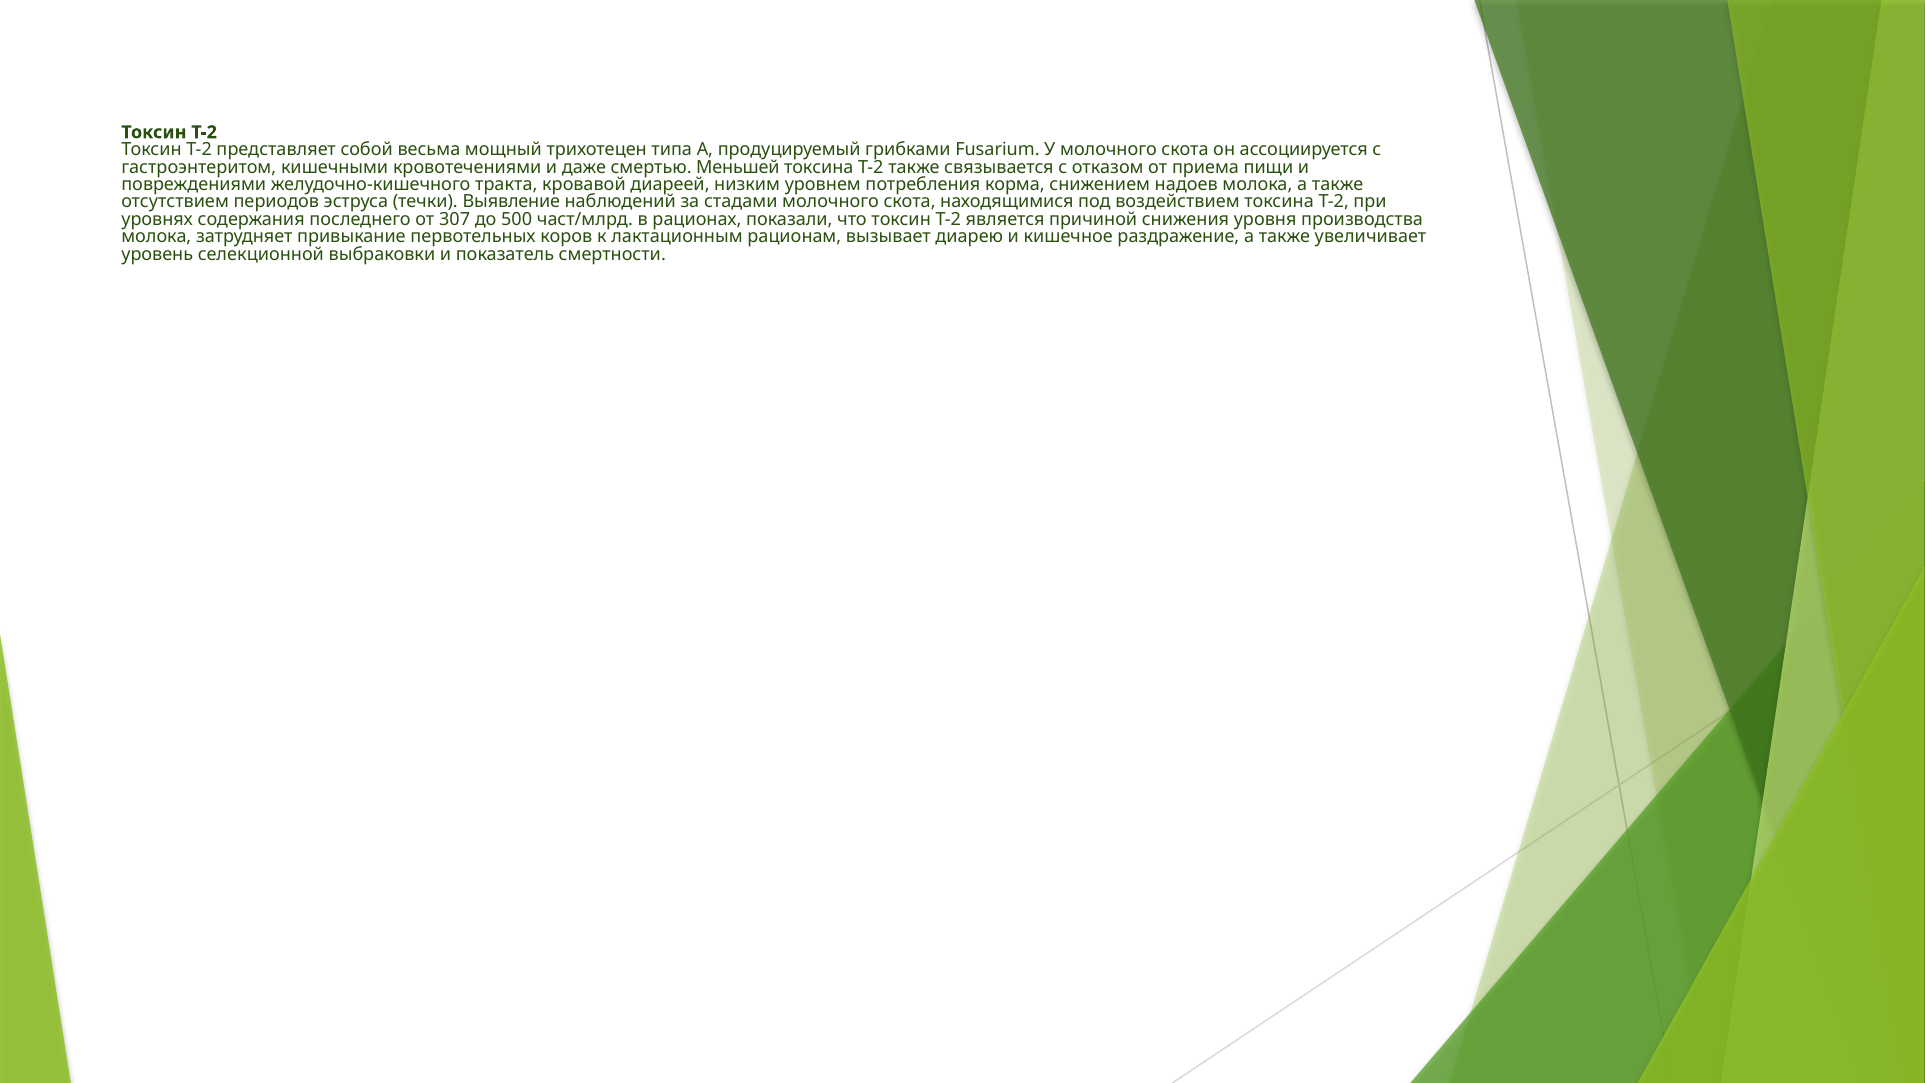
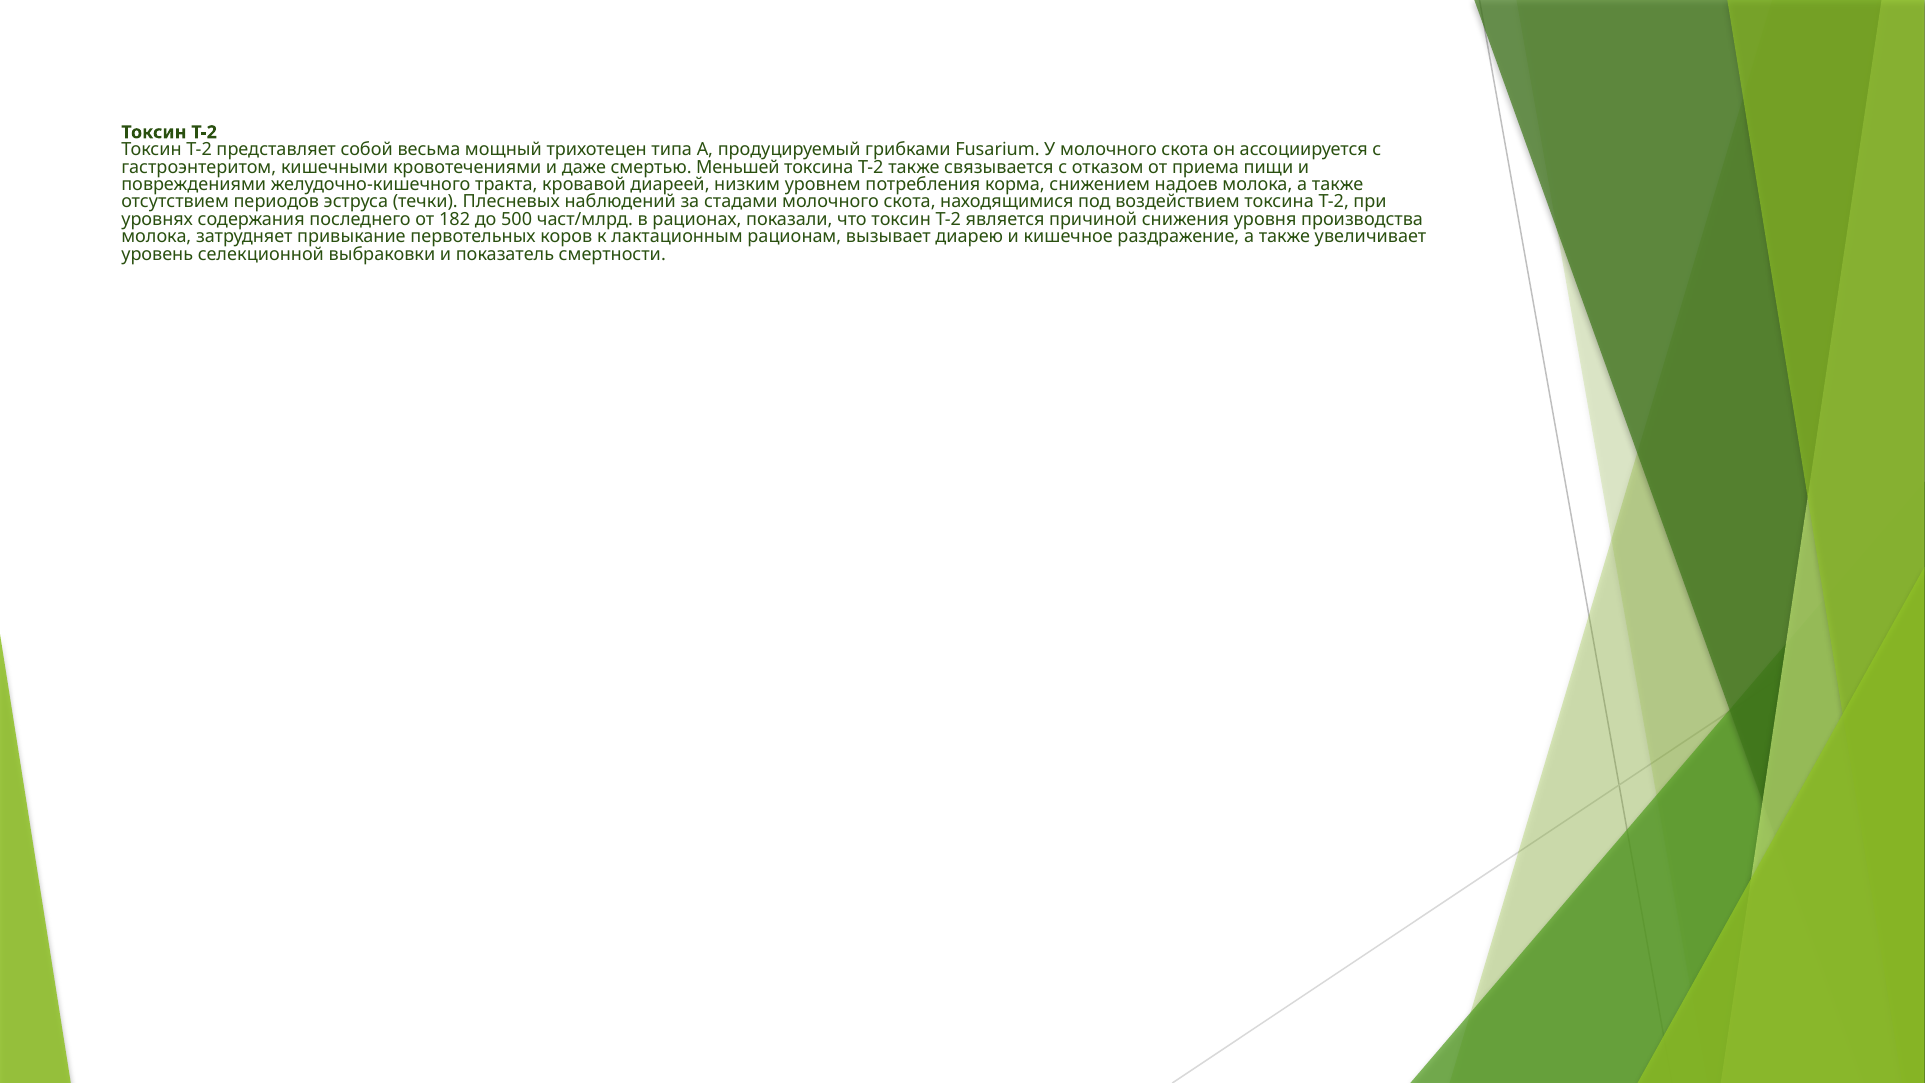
Выявление: Выявление -> Плесневых (511, 202)
307: 307 -> 182 (455, 219)
